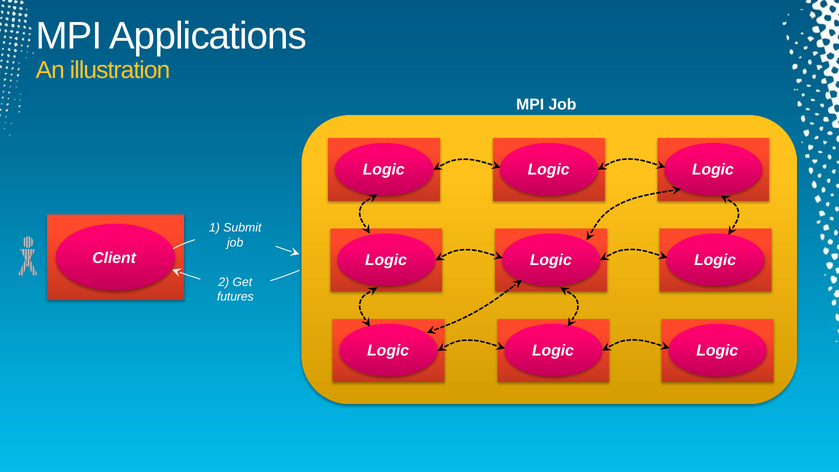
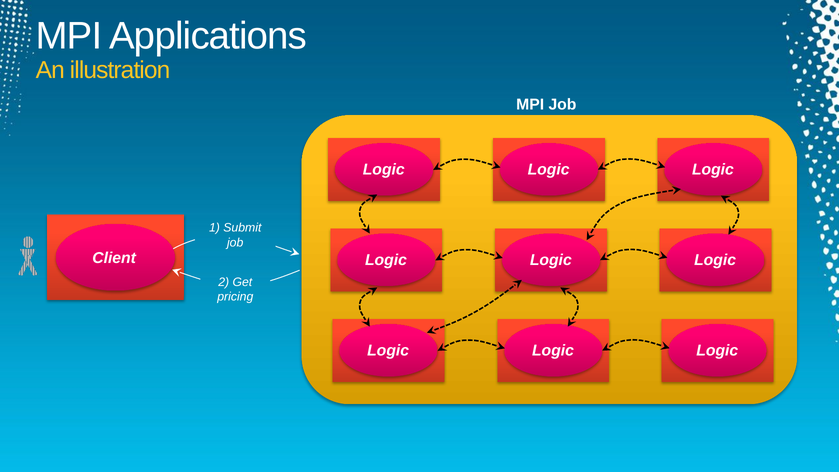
futures: futures -> pricing (235, 297)
